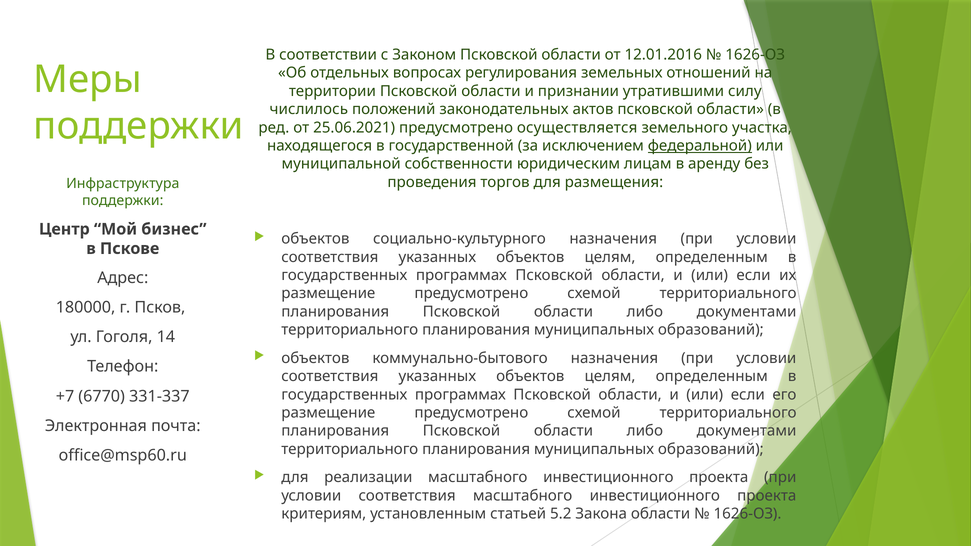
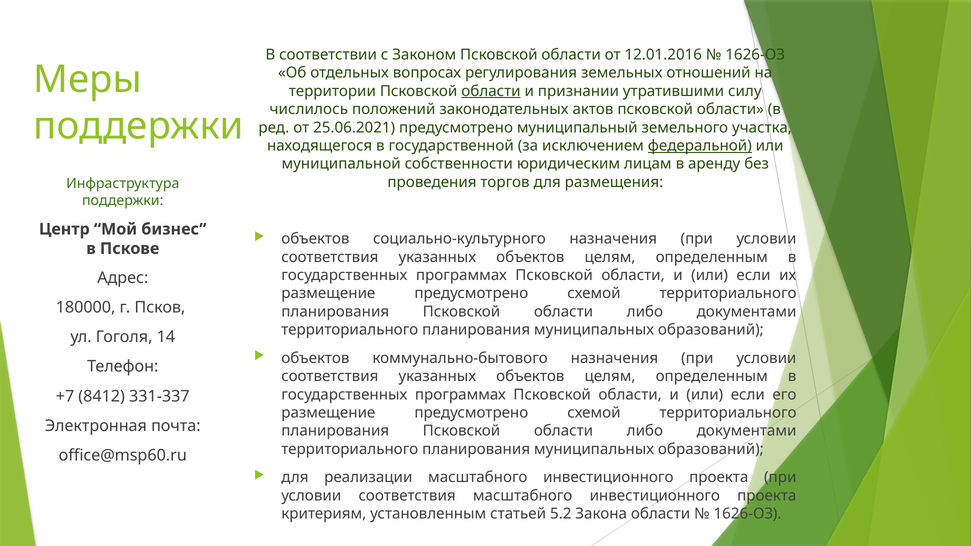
области underline: none -> present (491, 91)
осуществляется: осуществляется -> муниципальный (577, 128)
6770: 6770 -> 8412 (102, 396)
